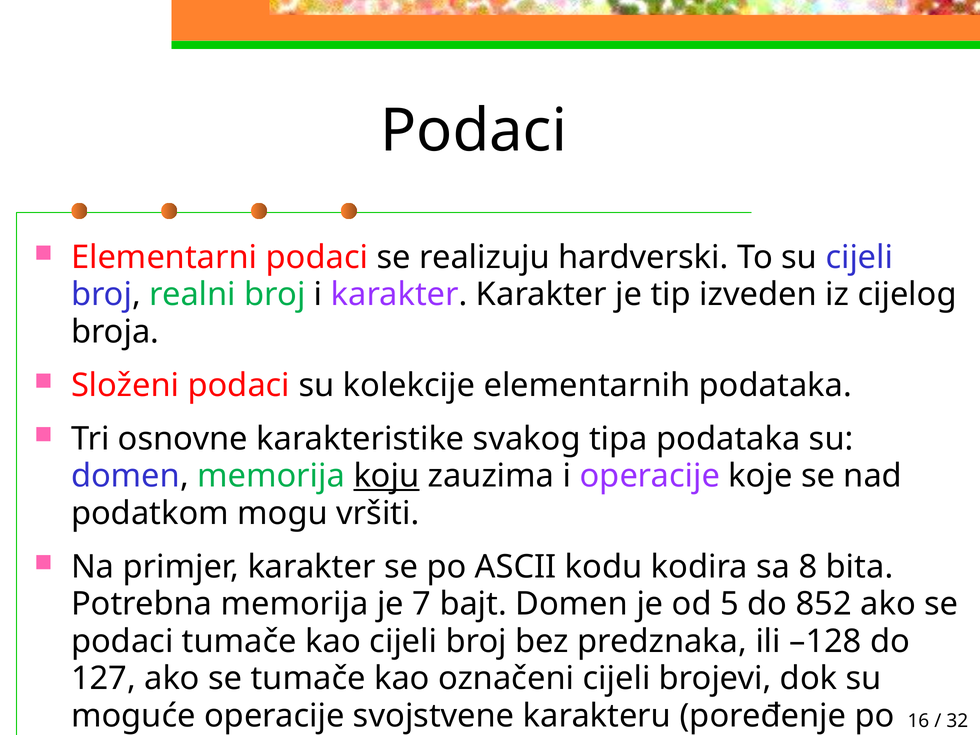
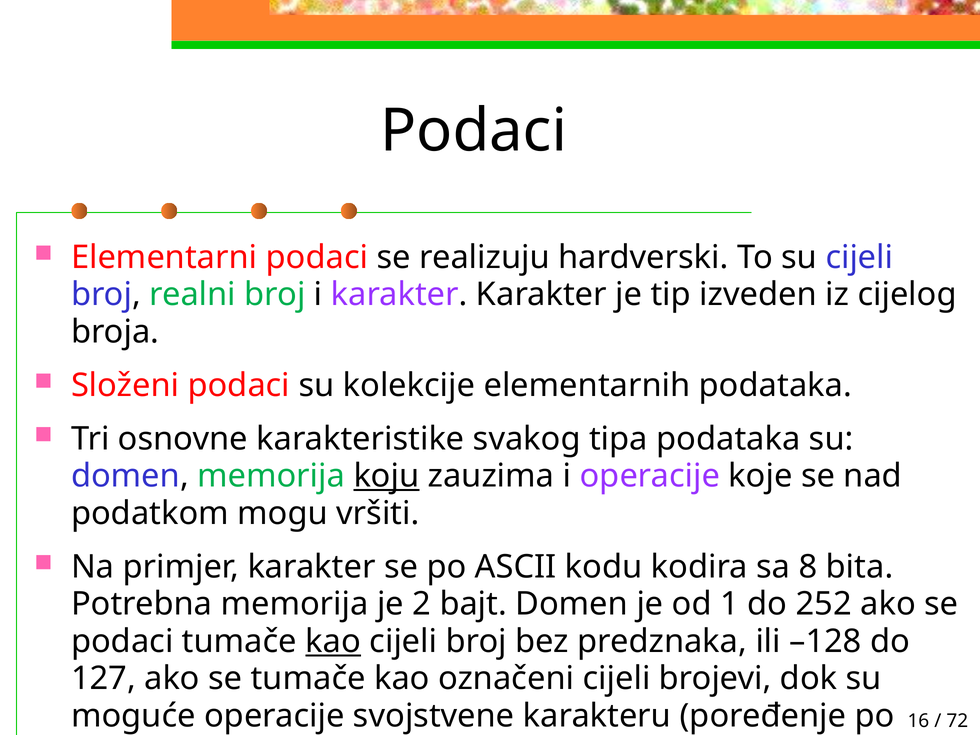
7: 7 -> 2 (422, 604)
5: 5 -> 1 (730, 604)
852: 852 -> 252 (824, 604)
kao underline: none -> present (333, 641)
32: 32 -> 72 (957, 721)
